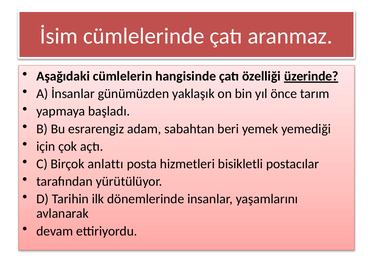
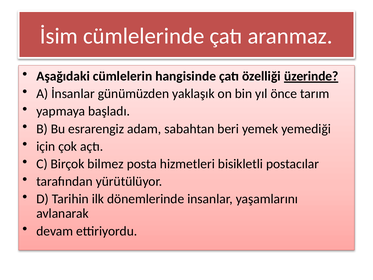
anlattı: anlattı -> bilmez (106, 164)
